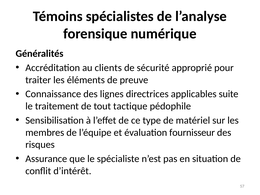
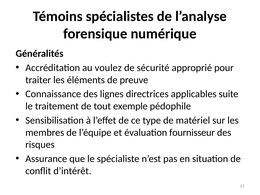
clients: clients -> voulez (108, 68)
tactique: tactique -> exemple (130, 106)
